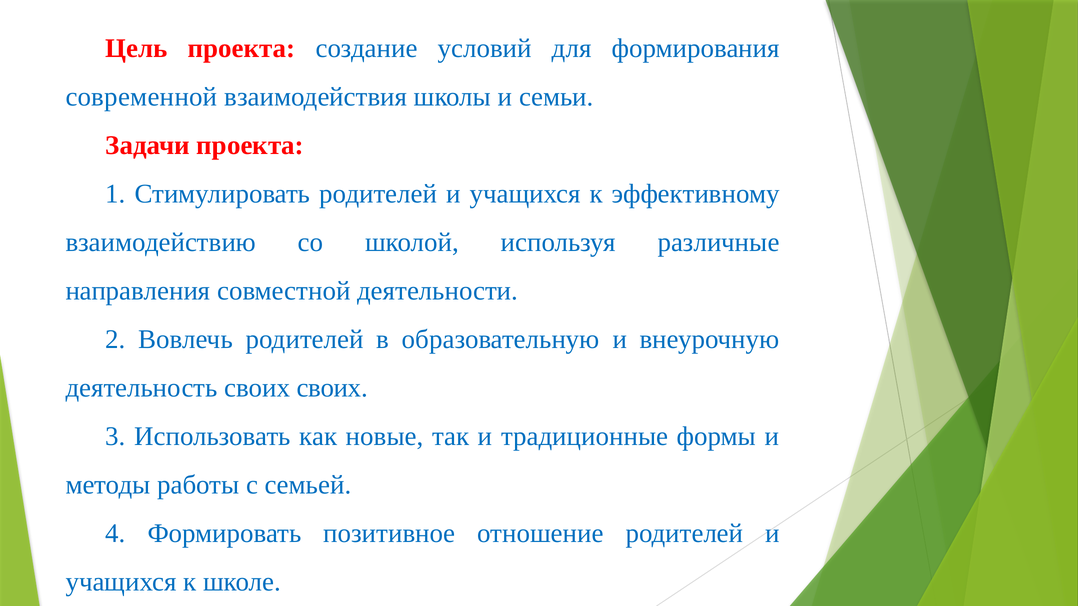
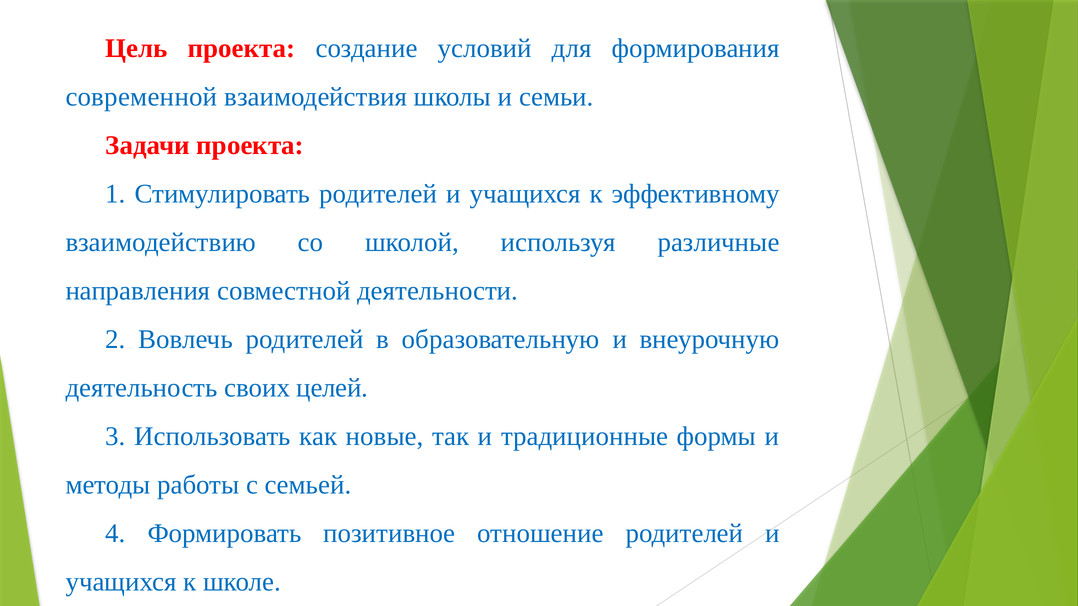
своих своих: своих -> целей (332, 388)
